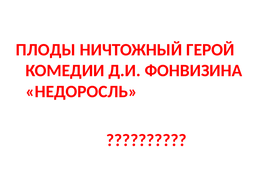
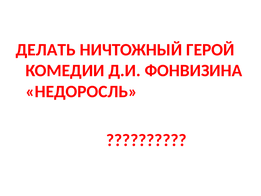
ПЛОДЫ: ПЛОДЫ -> ДЕЛАТЬ (46, 50)
